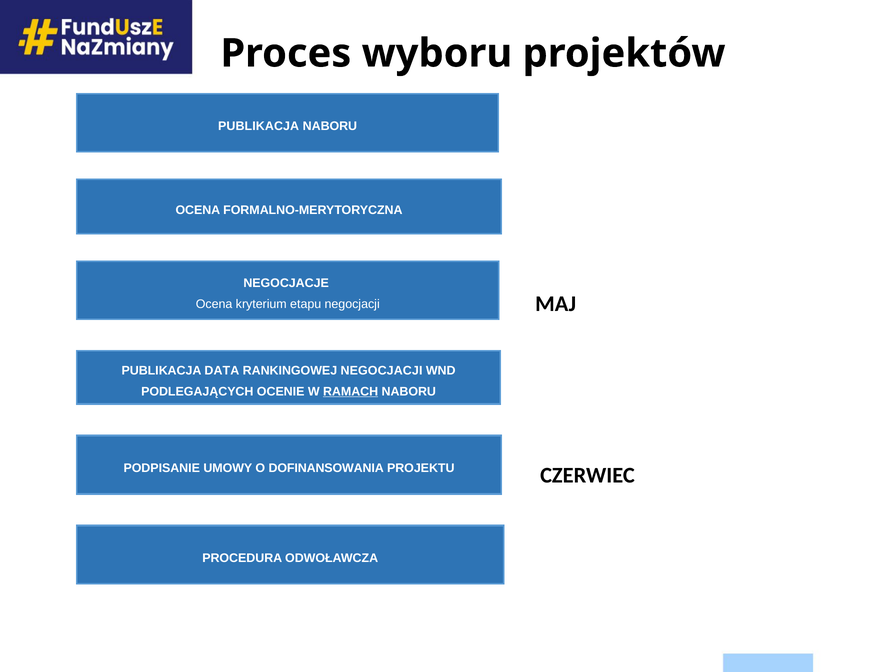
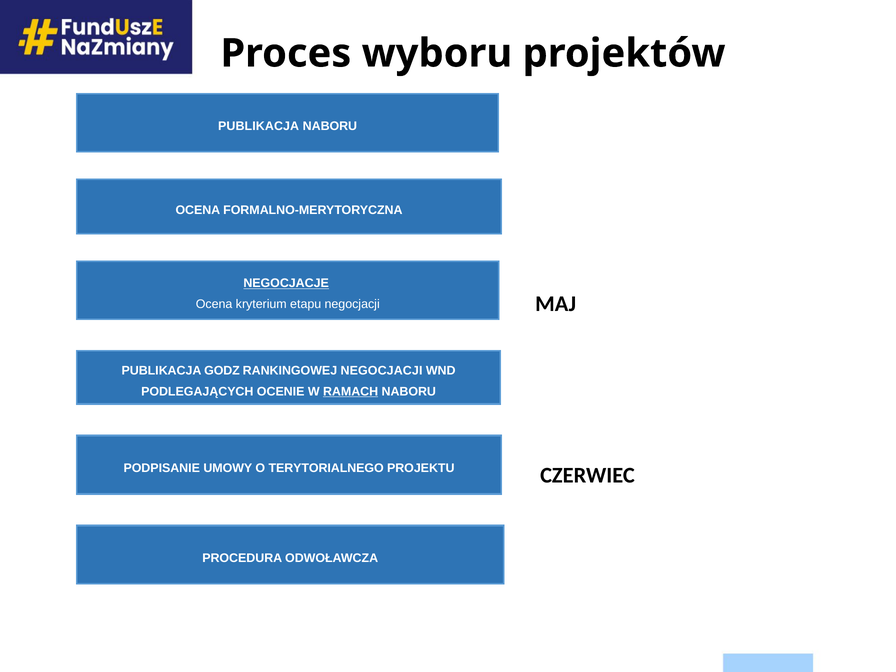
NEGOCJACJE underline: none -> present (286, 283)
DATA: DATA -> GODZ (222, 371)
DOFINANSOWANIA: DOFINANSOWANIA -> TERYTORIALNEGO (326, 468)
